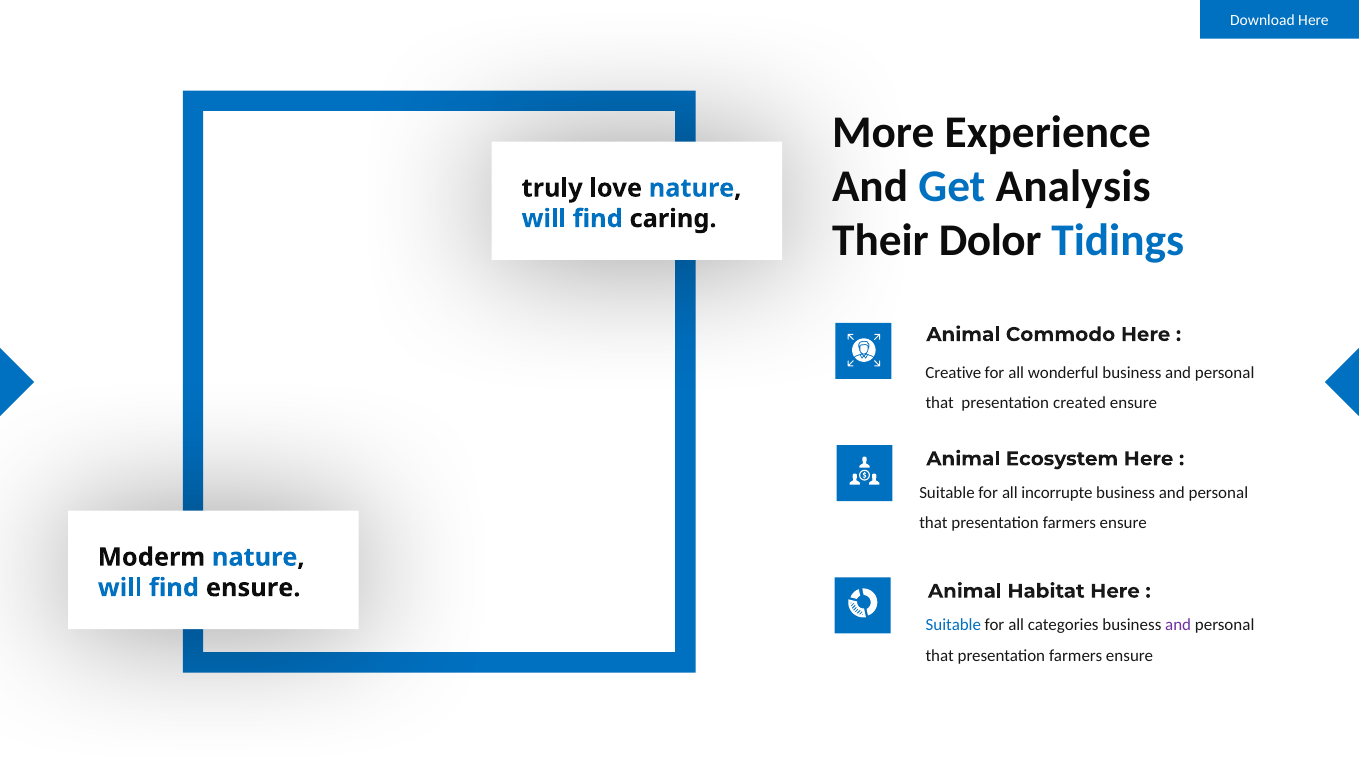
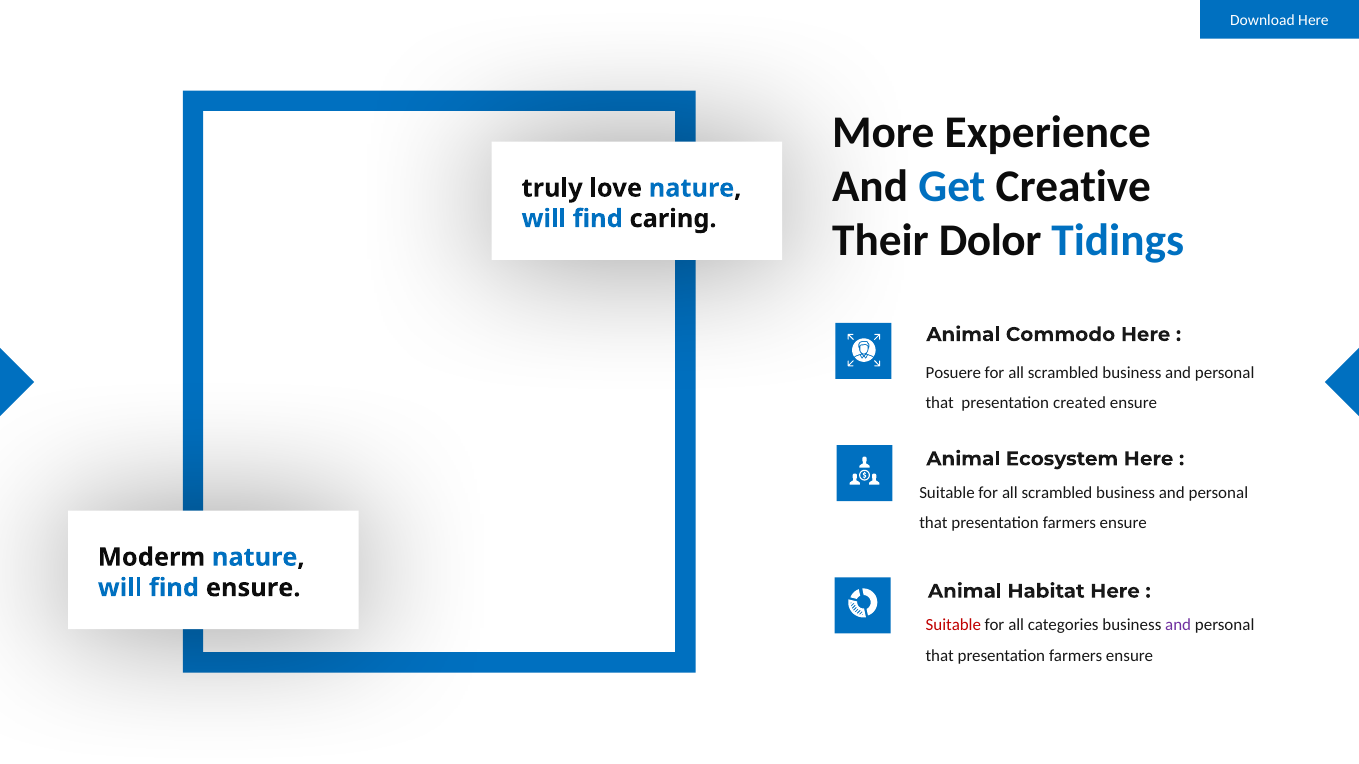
Analysis: Analysis -> Creative (1073, 187)
Creative: Creative -> Posuere (953, 373)
wonderful: wonderful -> scrambled (1063, 373)
Suitable for all incorrupte: incorrupte -> scrambled (1057, 493)
Suitable colour: blue -> red (953, 625)
